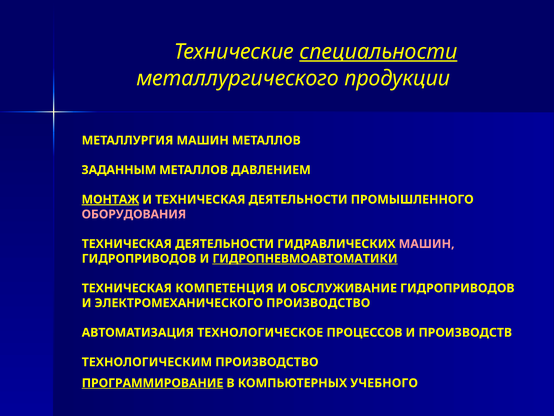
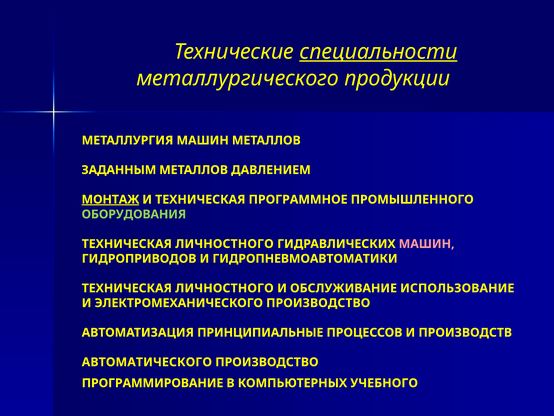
И ТЕХНИЧЕСКАЯ ДЕЯТЕЛЬНОСТИ: ДЕЯТЕЛЬНОСТИ -> ПРОГРАММНОЕ (298, 199)
ОБОРУДОВАНИЯ colour: pink -> light green (134, 214)
ДЕЯТЕЛЬНОСТИ: ДЕЯТЕЛЬНОСТИ -> ЛИЧНОСТНОГО (224, 244)
ГИДРОПНЕВМОАВТОМАТИКИ underline: present -> none (305, 258)
КОМПЕТЕНЦИЯ: КОМПЕТЕНЦИЯ -> ЛИЧНОСТНОГО (224, 288)
ОБСЛУЖИВАНИЕ ГИДРОПРИВОДОВ: ГИДРОПРИВОДОВ -> ИСПОЛЬЗОВАНИЕ (457, 288)
ТЕХНОЛОГИЧЕСКОЕ: ТЕХНОЛОГИЧЕСКОЕ -> ПРИНЦИПИАЛЬНЫЕ (260, 332)
ТЕХНОЛОГИЧЕСКИМ: ТЕХНОЛОГИЧЕСКИМ -> АВТОМАТИЧЕСКОГО (147, 362)
ПРОГРАММИРОВАНИЕ underline: present -> none (153, 383)
